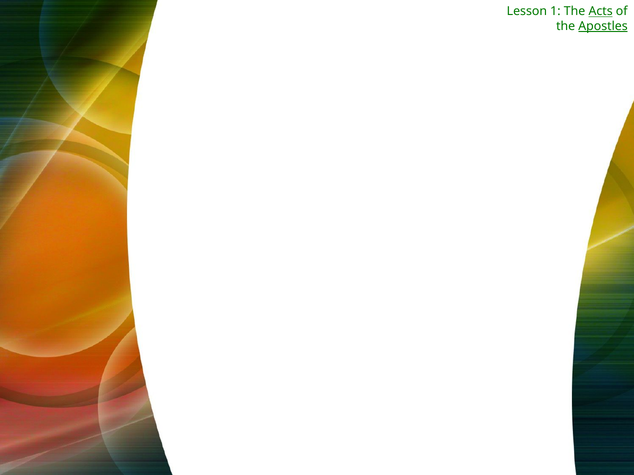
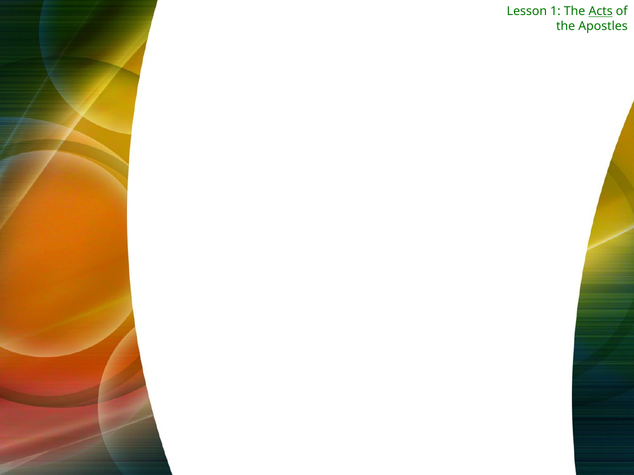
Apostles underline: present -> none (603, 26)
